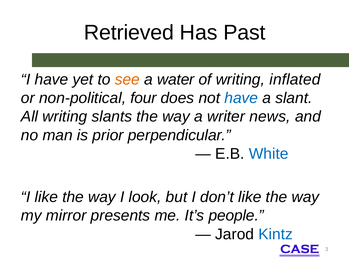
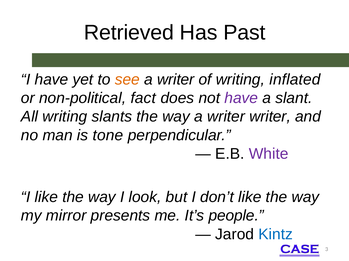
water: water -> writer (176, 80)
four: four -> fact (143, 98)
have colour: blue -> purple (241, 98)
writer news: news -> writer (270, 117)
prior: prior -> tone (108, 136)
White colour: blue -> purple (269, 154)
